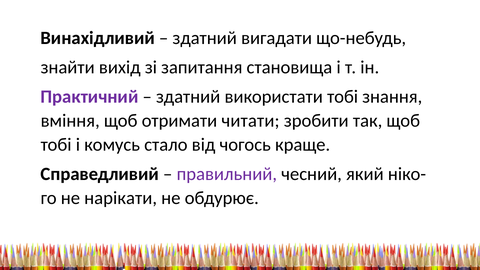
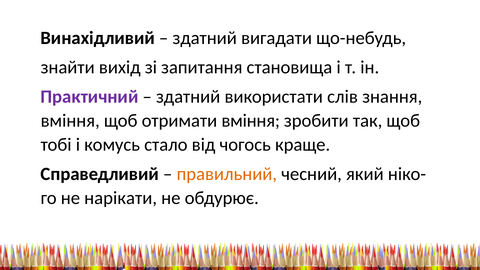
використати тобі: тобі -> слів (342, 97)
отримати читати: читати -> вміння (251, 121)
правильний colour: purple -> orange (227, 174)
